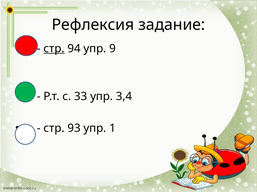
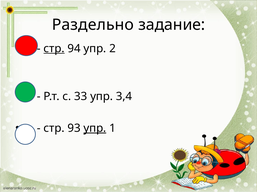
Рефлексия: Рефлексия -> Раздельно (93, 25)
9: 9 -> 2 (112, 49)
упр underline: none -> present (95, 129)
